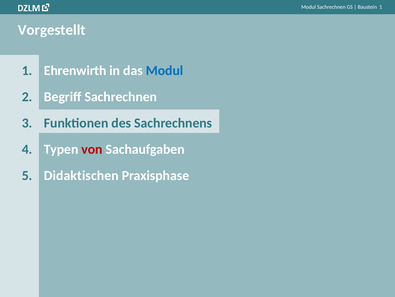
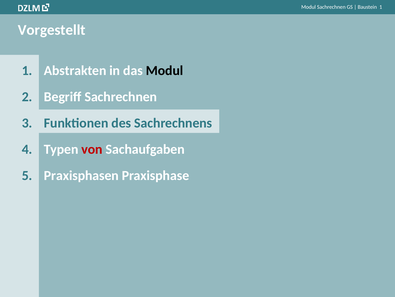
Ehrenwirth: Ehrenwirth -> Abstrakten (75, 70)
Modul colour: blue -> black (165, 70)
Didaktischen: Didaktischen -> Praxisphasen (81, 175)
